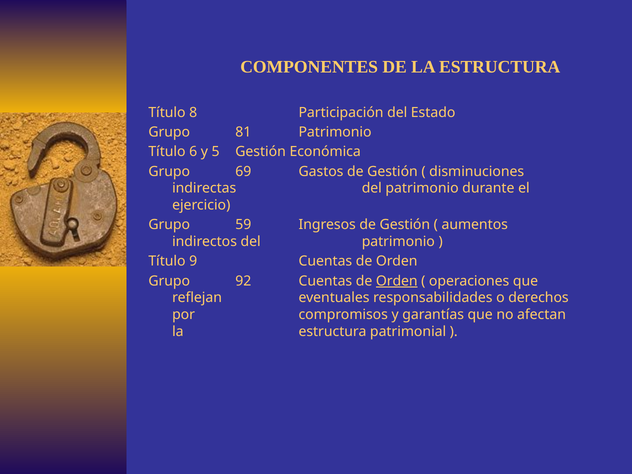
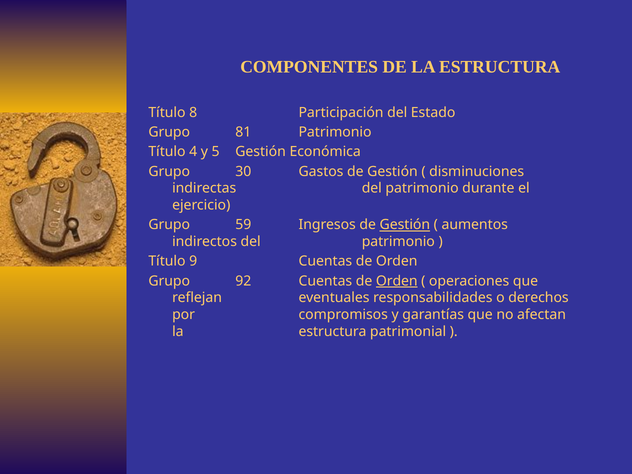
6: 6 -> 4 (193, 152)
69: 69 -> 30 (243, 172)
Gestión underline: none -> present (405, 225)
